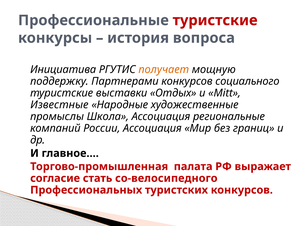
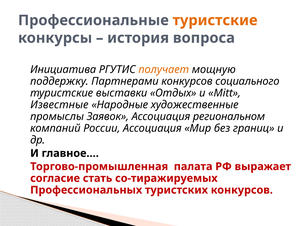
туристские colour: red -> orange (215, 20)
Школа: Школа -> Заявок (108, 116)
региональные: региональные -> региональном (229, 116)
со-велосипедного: со-велосипедного -> со-тиражируемых (166, 178)
